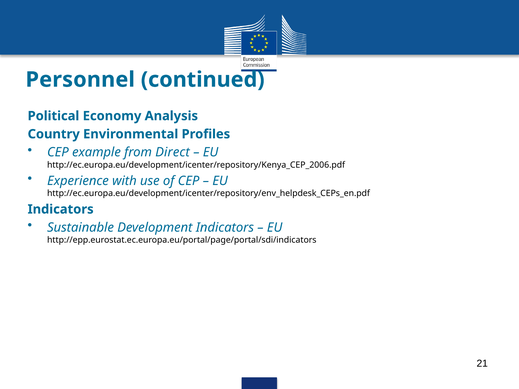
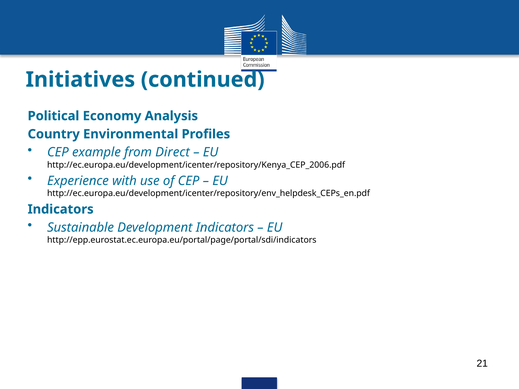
Personnel: Personnel -> Initiatives (80, 80)
